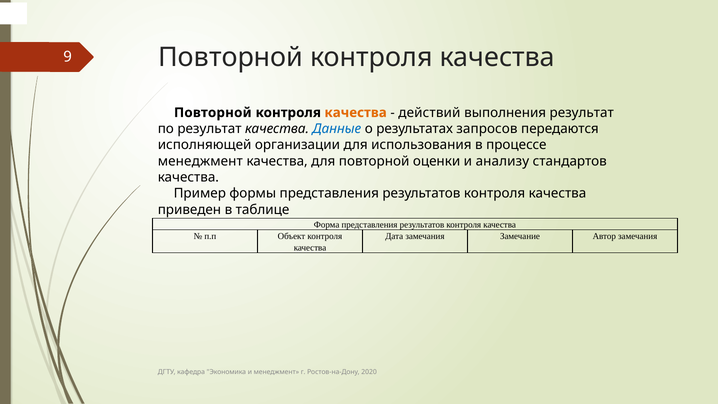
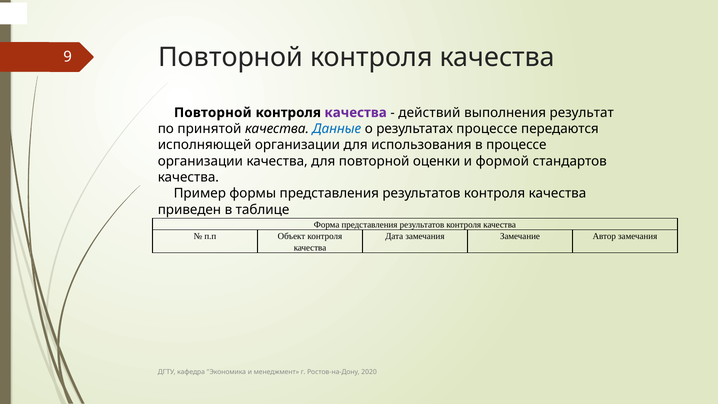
качества colour: orange -> purple (356, 113)
по результат: результат -> принятой (209, 129)
результатах запросов: запросов -> процессе (487, 129)
менеджмент: менеджмент -> организации (200, 161)
анализу: анализу -> формой (502, 161)
